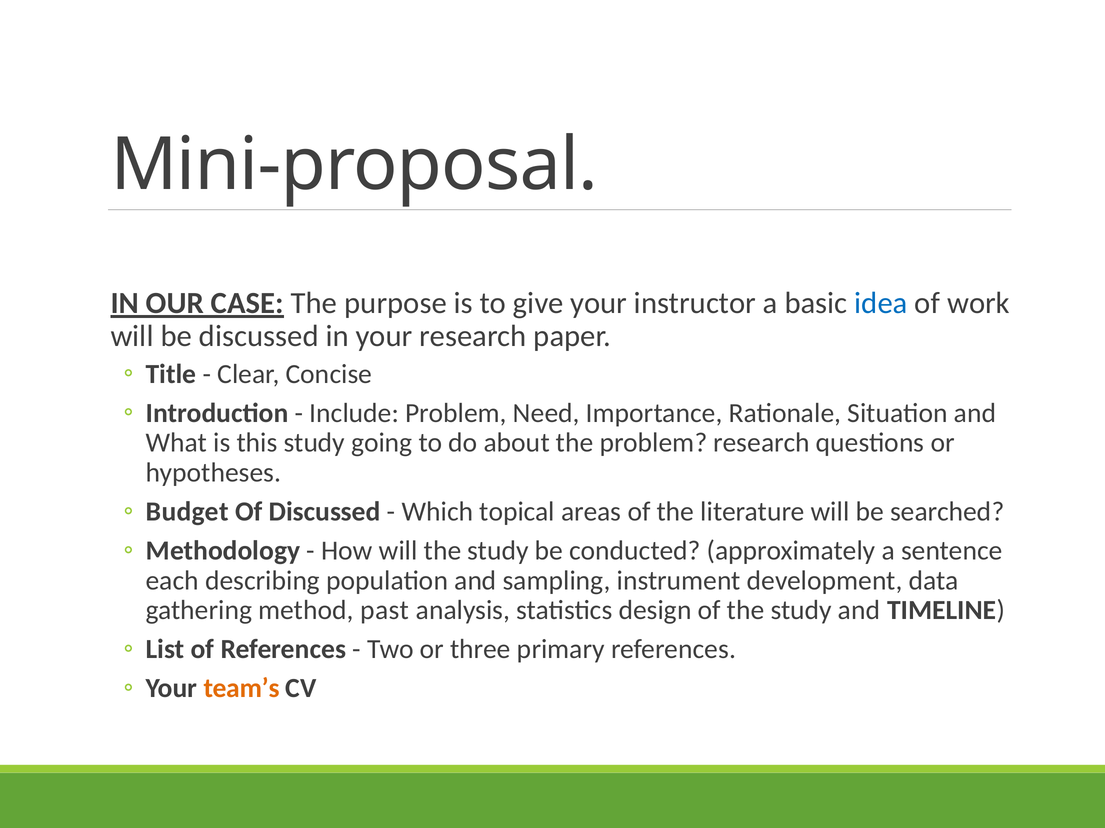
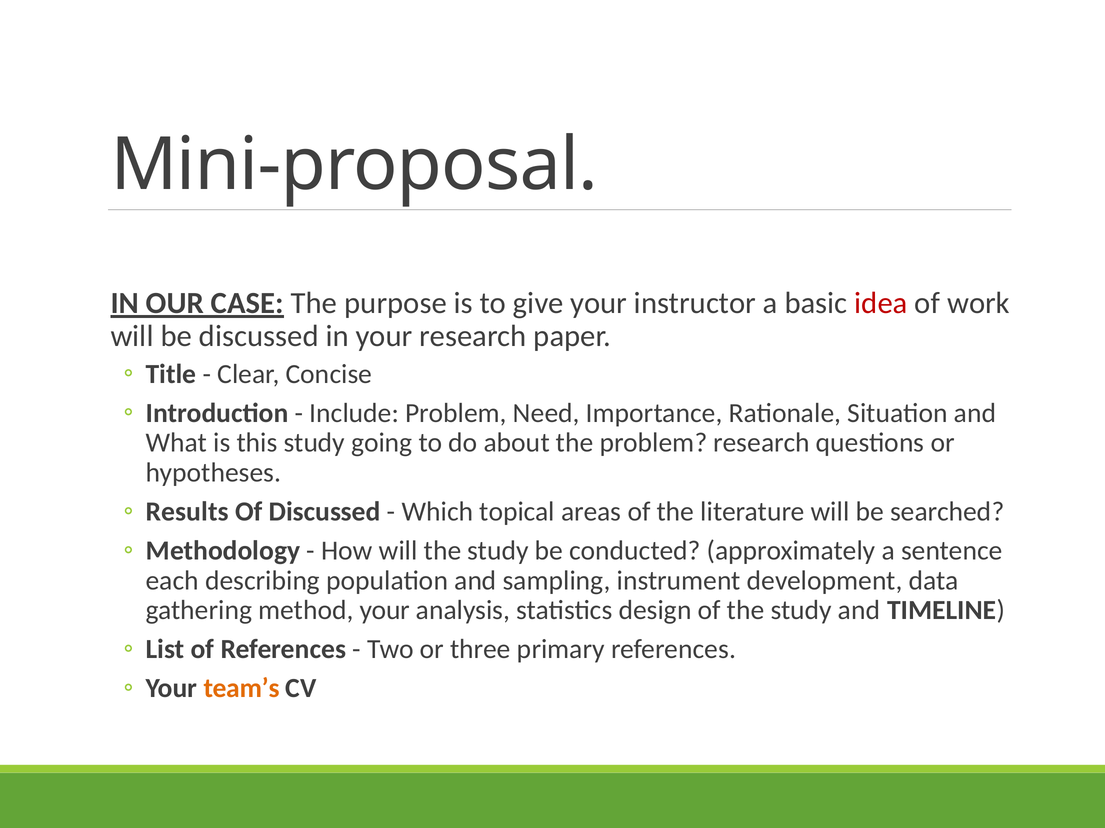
idea colour: blue -> red (881, 303)
Budget: Budget -> Results (187, 512)
method past: past -> your (385, 611)
